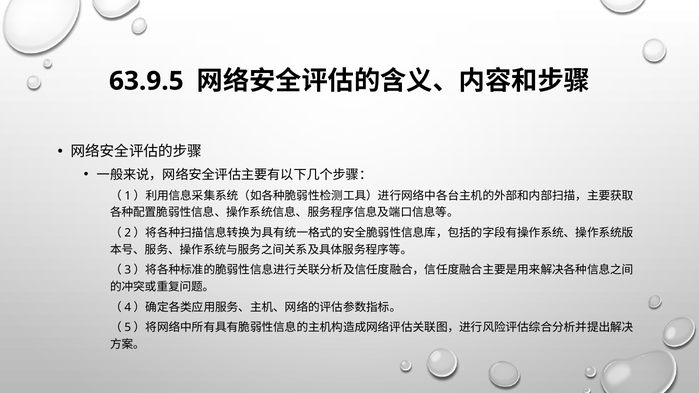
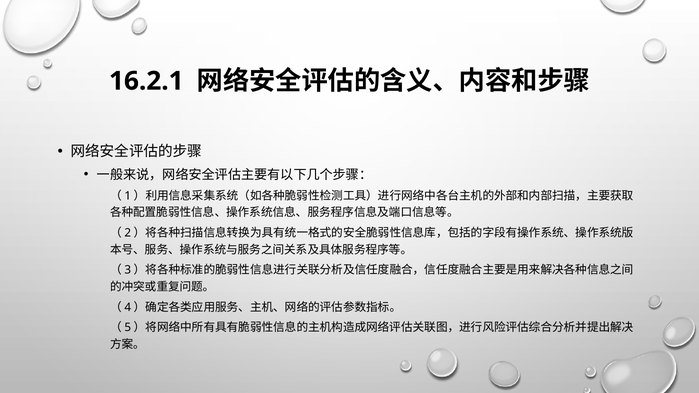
63.9.5: 63.9.5 -> 16.2.1 (146, 81)
